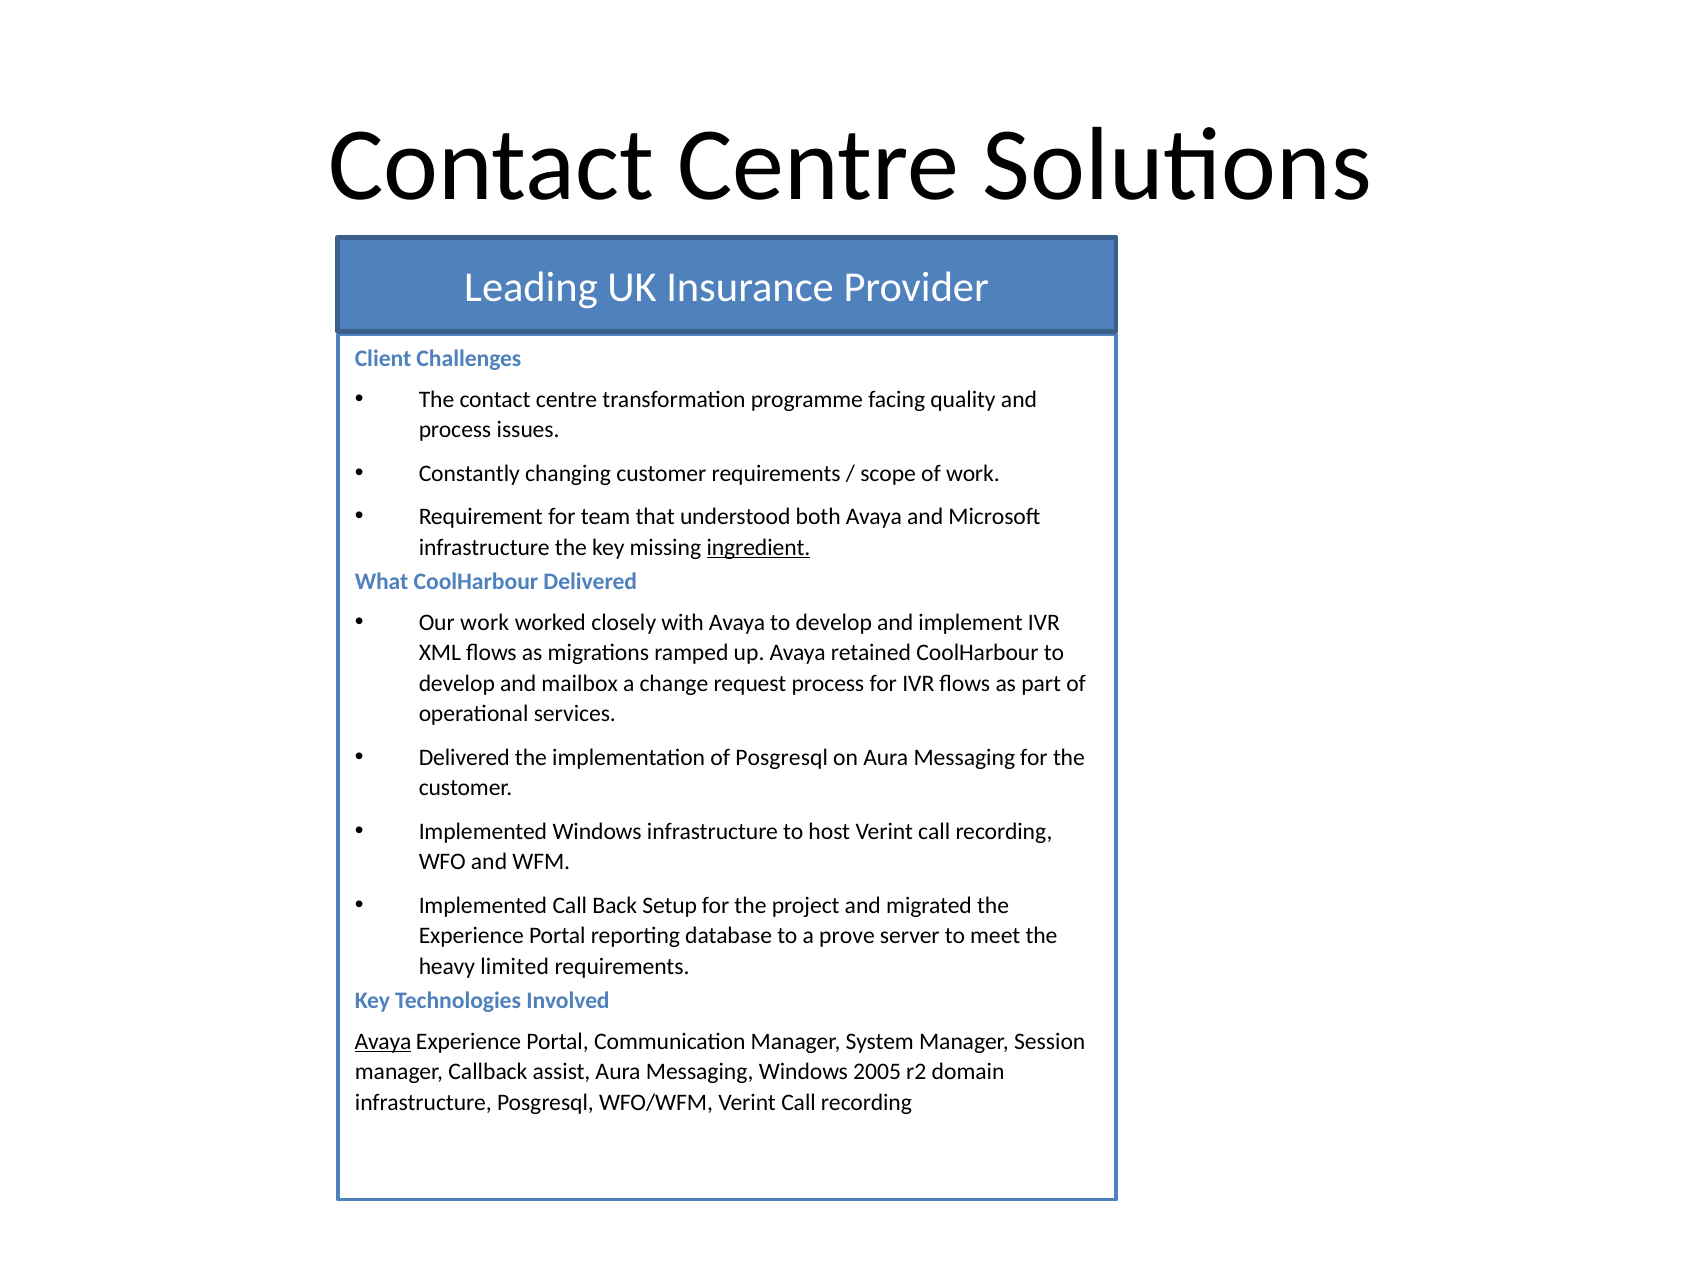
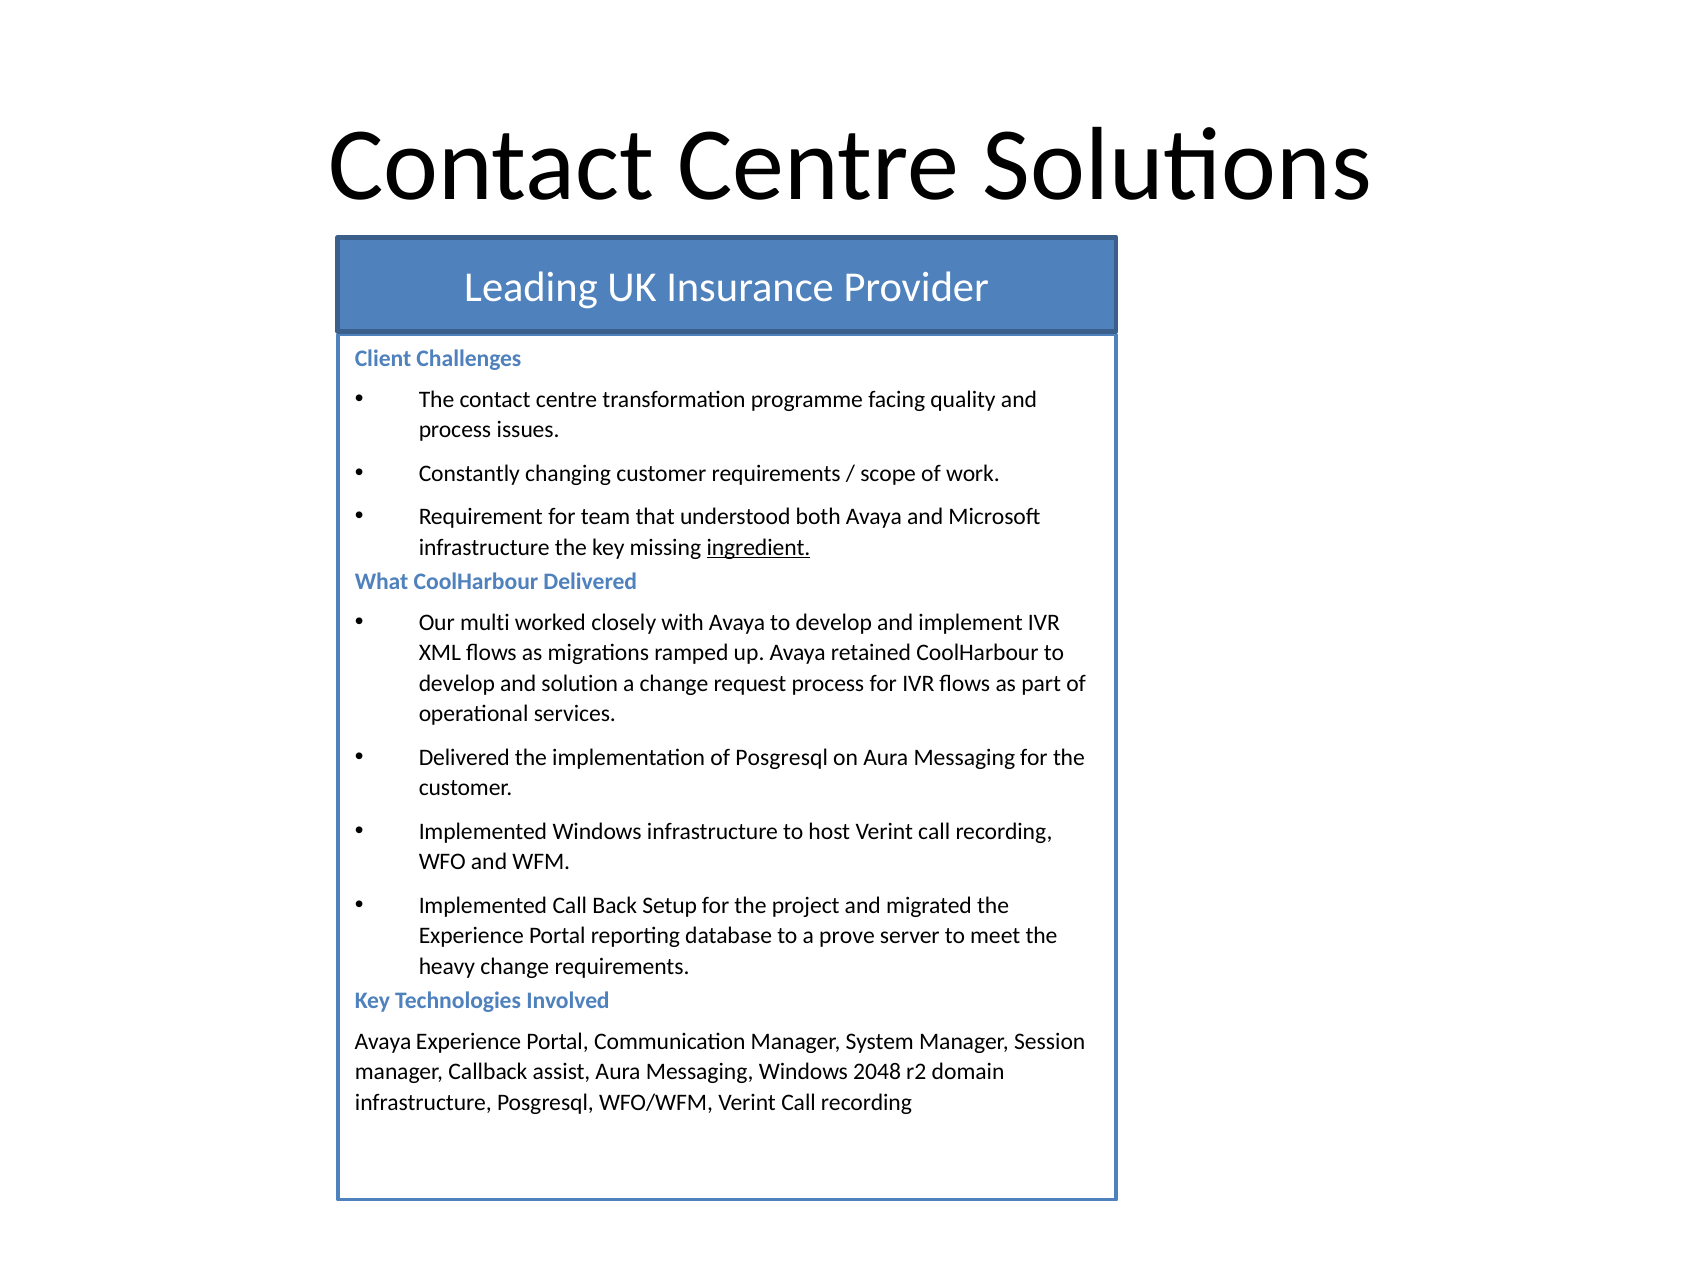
Our work: work -> multi (485, 622)
mailbox: mailbox -> solution (580, 683)
heavy limited: limited -> change (515, 966)
Avaya underline: present -> none (383, 1041)
2005: 2005 -> 2048 (877, 1072)
